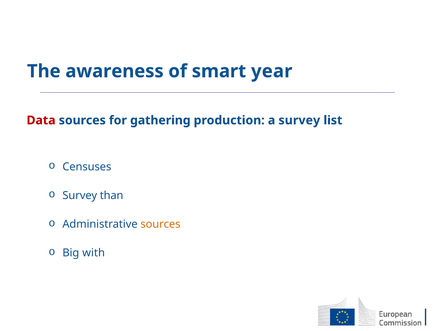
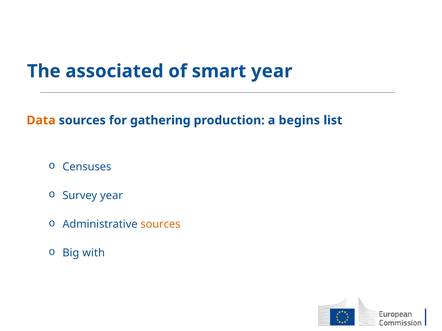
awareness: awareness -> associated (114, 71)
Data colour: red -> orange (41, 121)
a survey: survey -> begins (299, 121)
Survey than: than -> year (111, 196)
